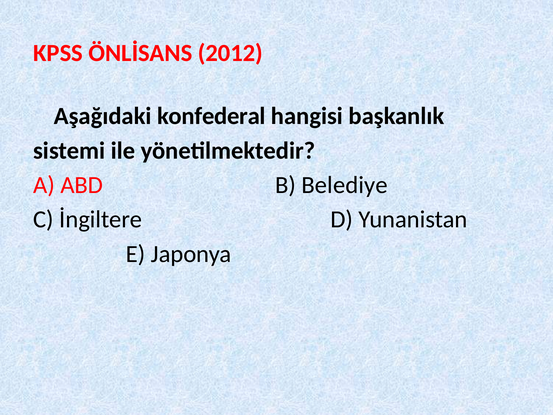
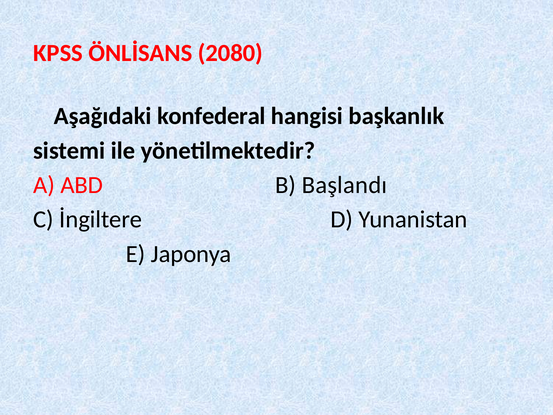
2012: 2012 -> 2080 (230, 53)
Belediye: Belediye -> Başlandı (344, 185)
